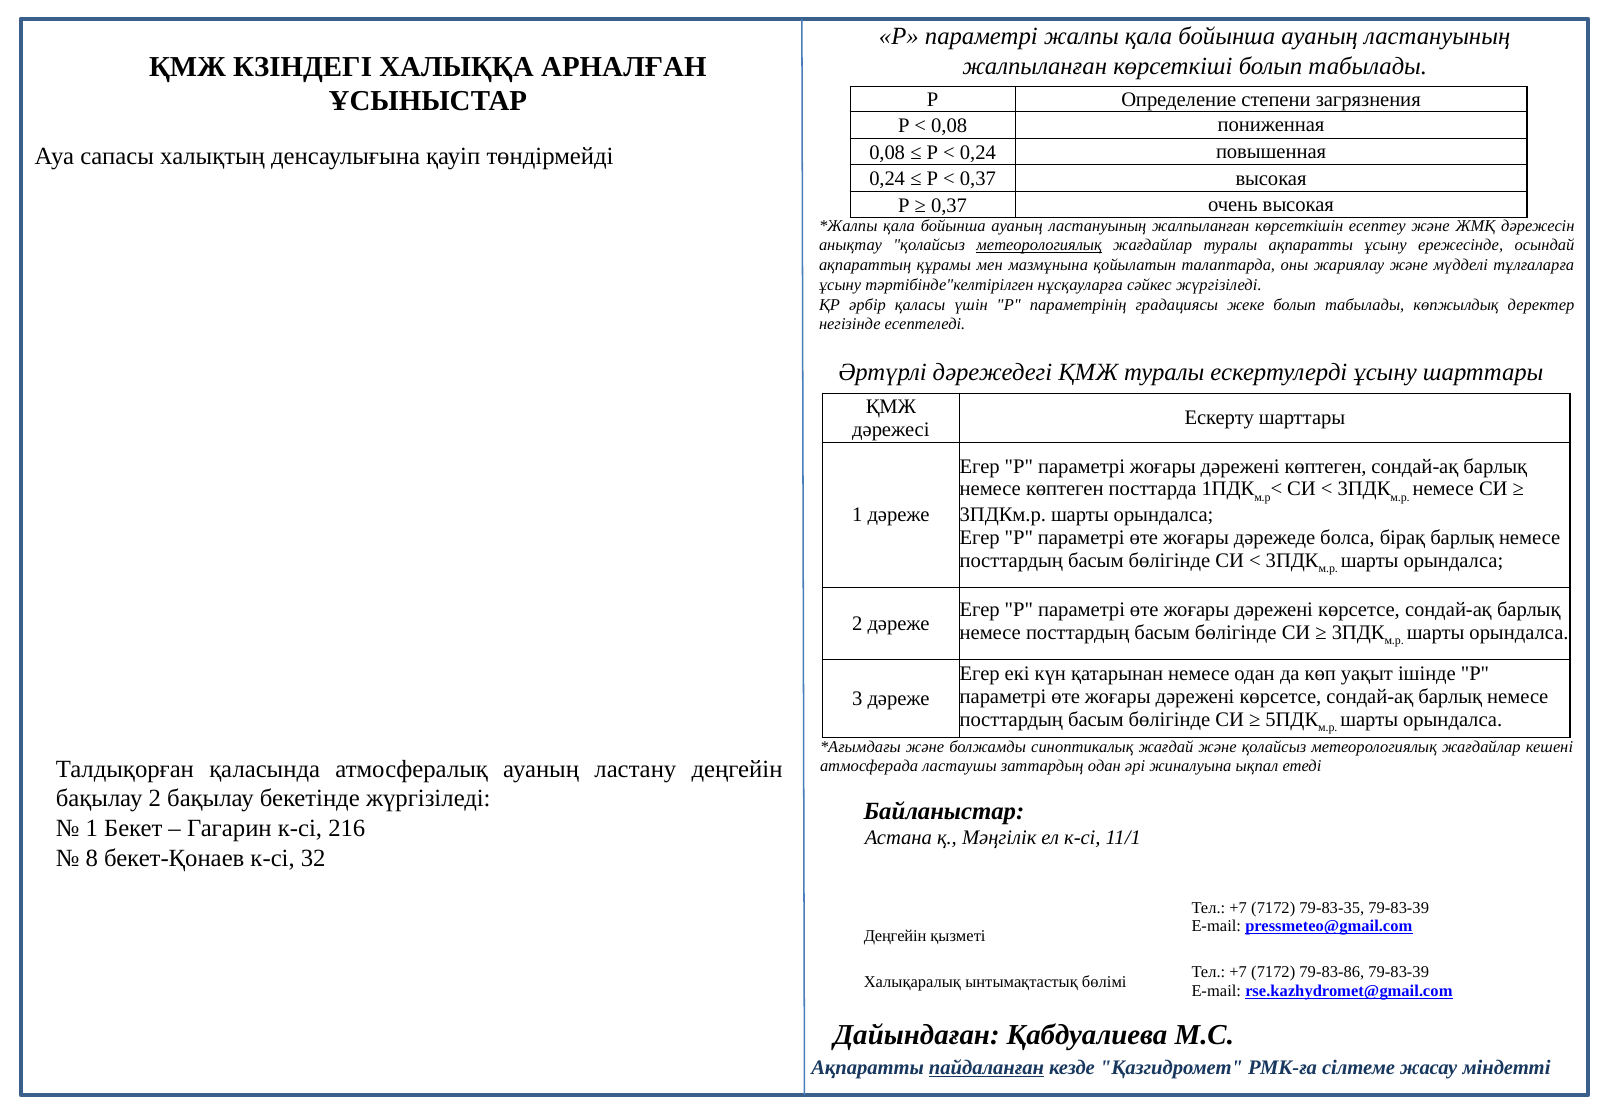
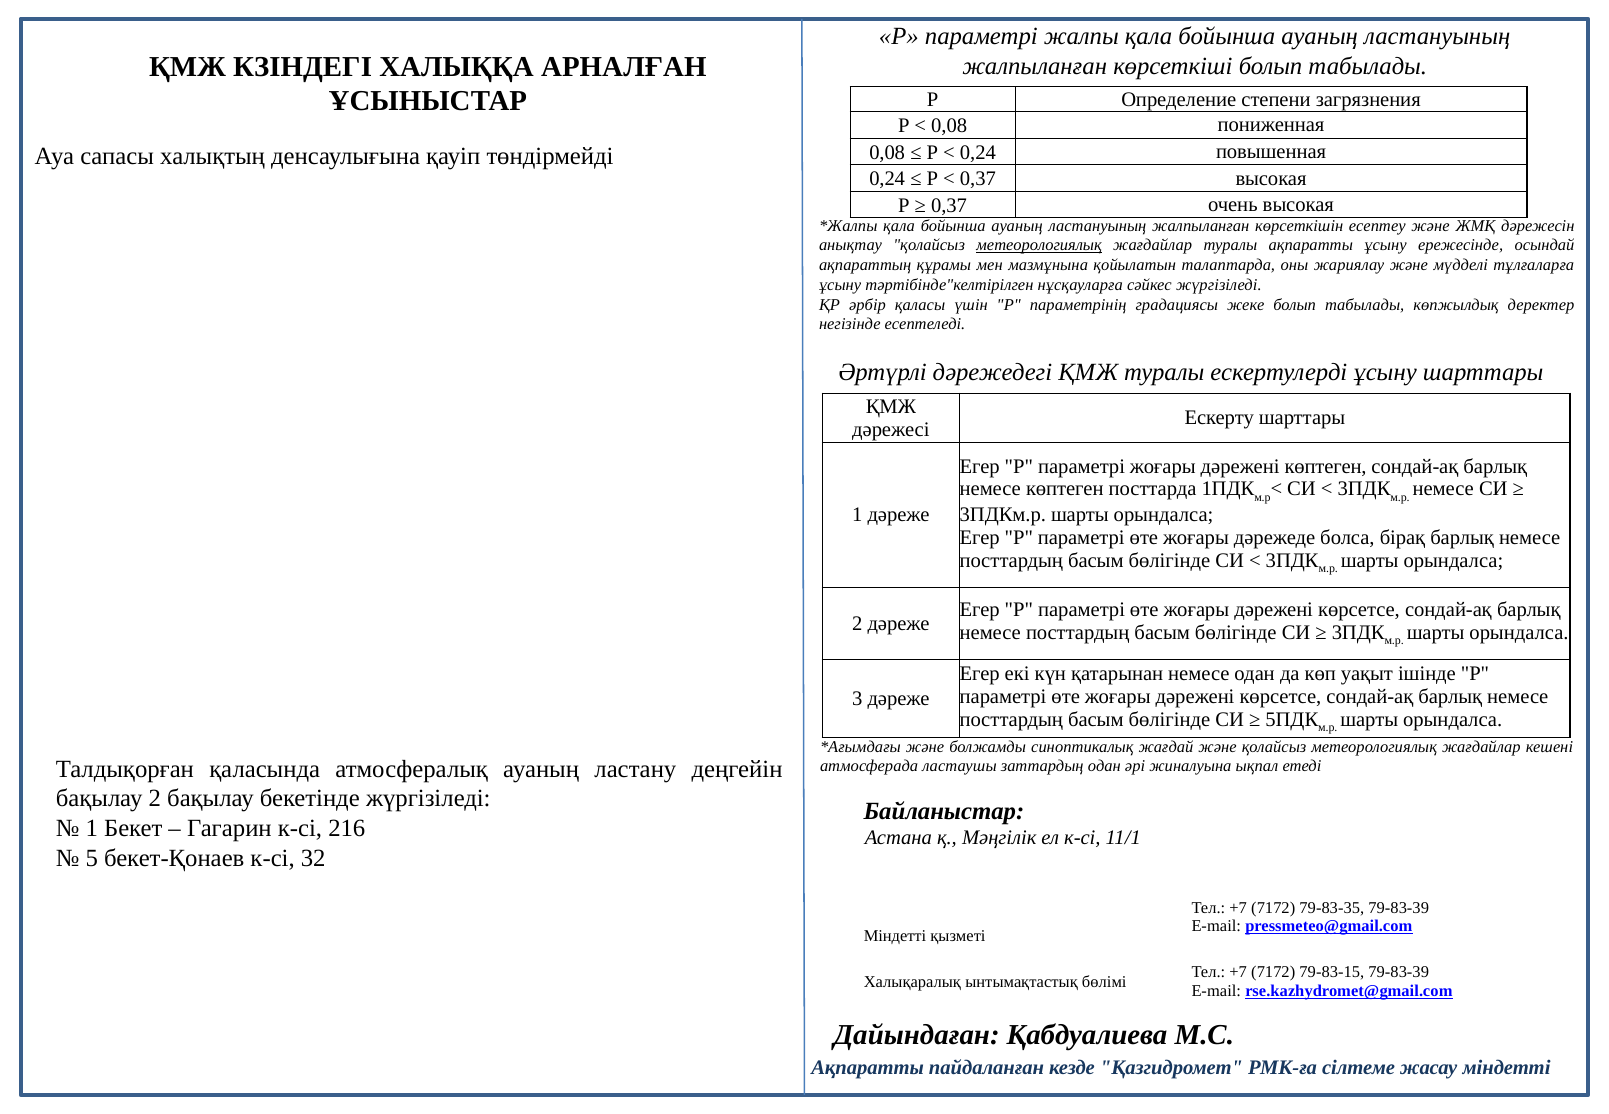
8: 8 -> 5 (92, 858)
Деңгейін: Деңгейін -> Міндетті (895, 936)
79-83-86: 79-83-86 -> 79-83-15 (1332, 972)
пайдаланған underline: present -> none (987, 1067)
